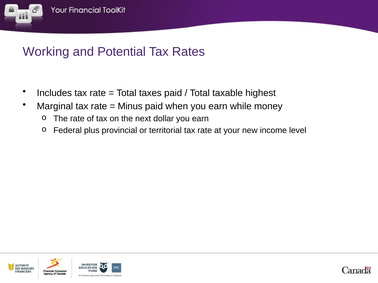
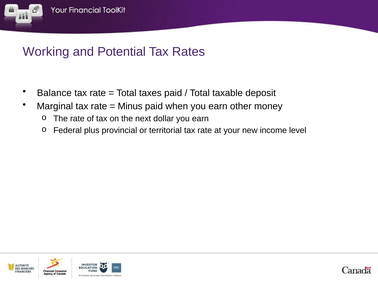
Includes: Includes -> Balance (54, 93)
highest: highest -> deposit (261, 93)
while: while -> other (241, 106)
